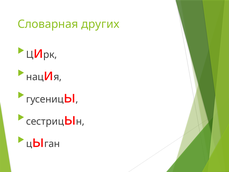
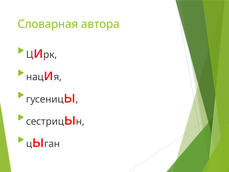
других: других -> автора (100, 24)
